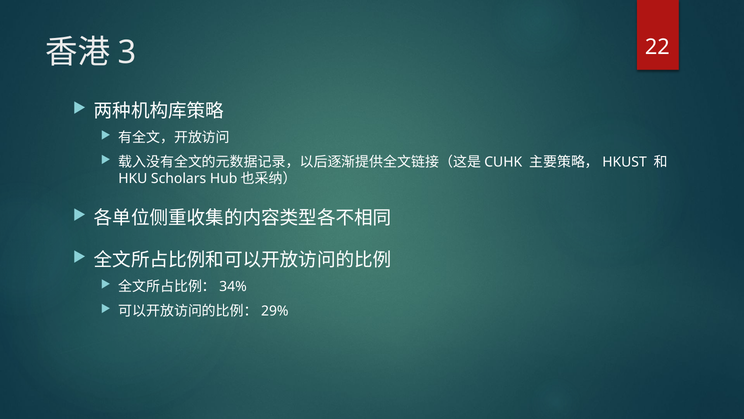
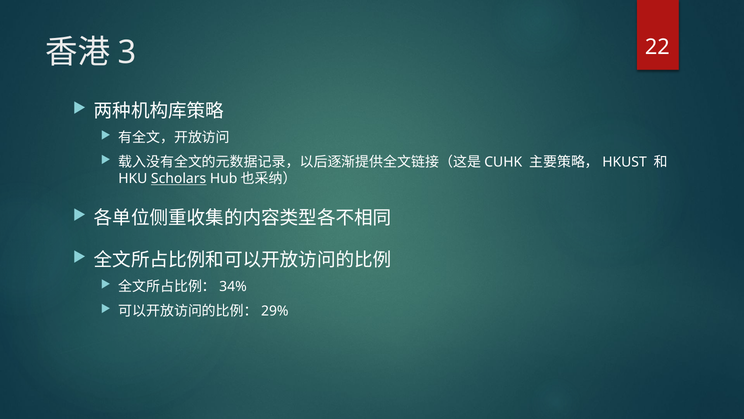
Scholars underline: none -> present (179, 178)
